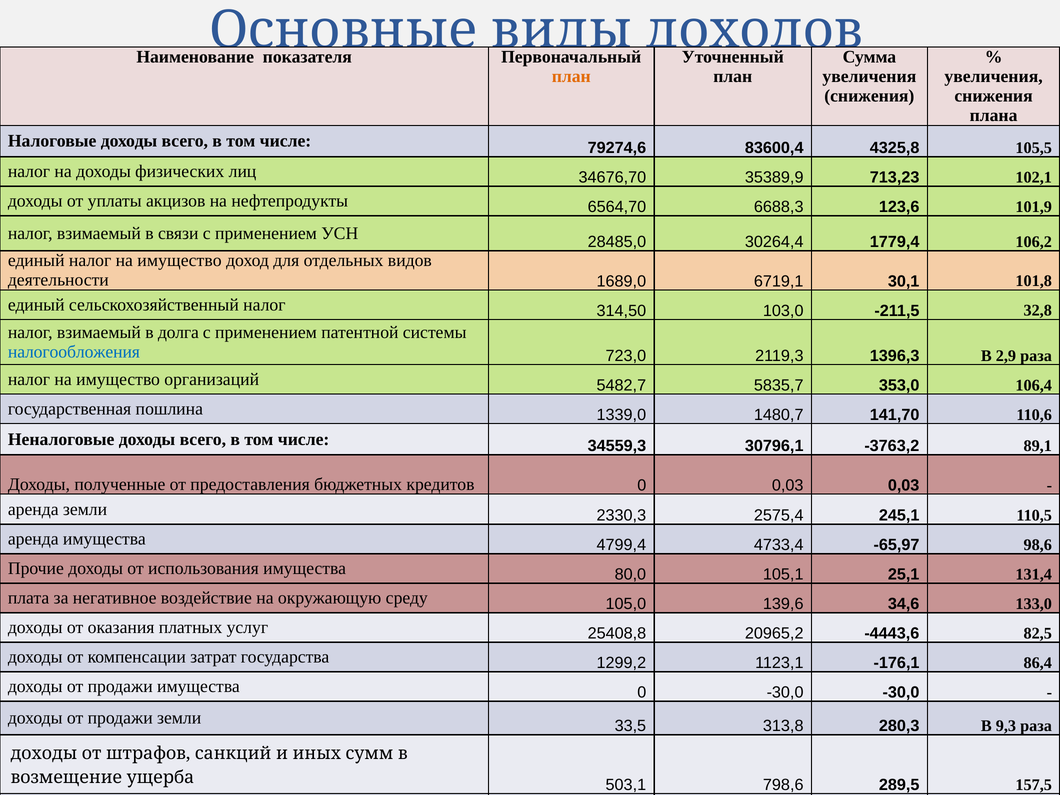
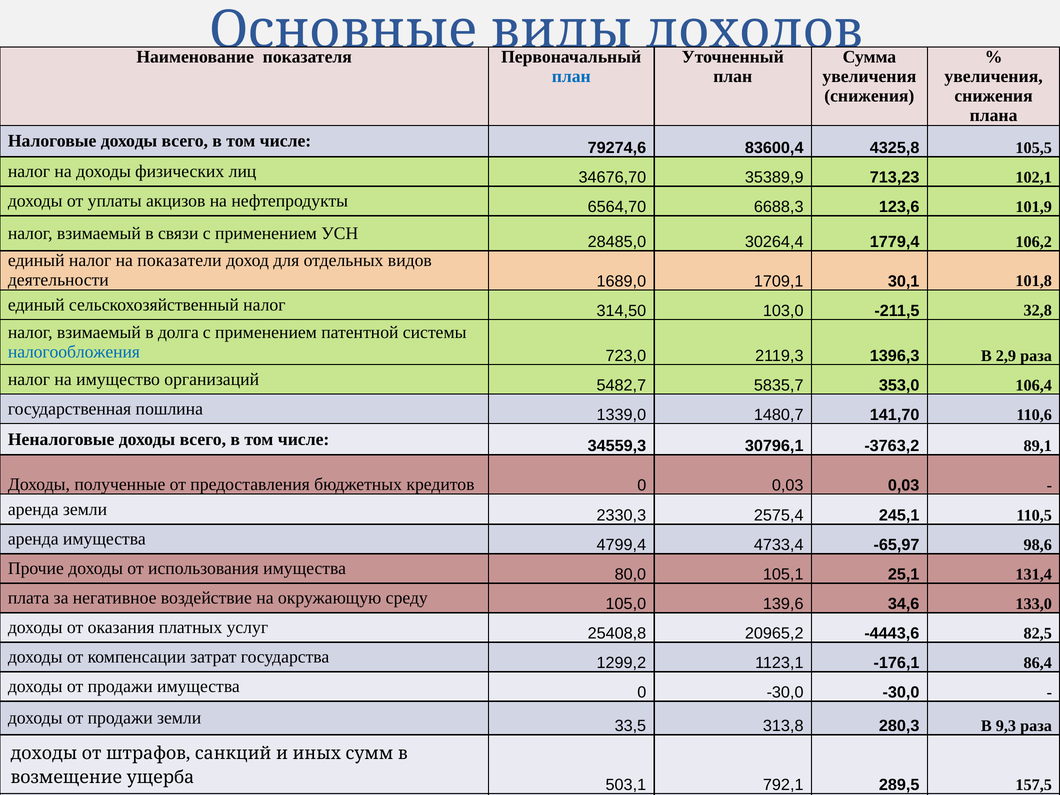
план colour: orange -> blue (571, 76)
единый налог на имущество: имущество -> показатели (179, 261)
6719,1: 6719,1 -> 1709,1 (779, 281)
798,6: 798,6 -> 792,1 (783, 785)
